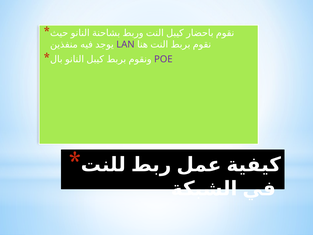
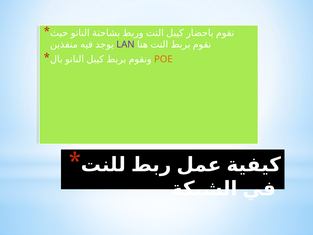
POE colour: purple -> orange (163, 59)
